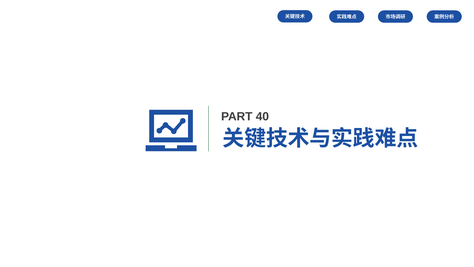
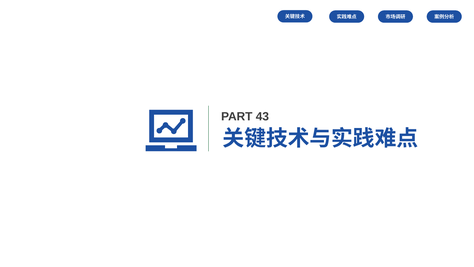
40: 40 -> 43 (262, 116)
